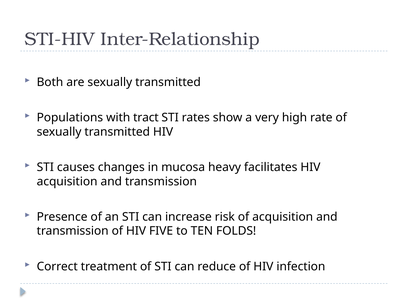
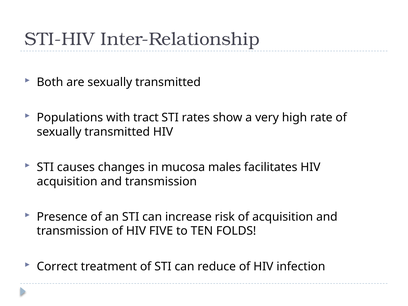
heavy: heavy -> males (225, 167)
